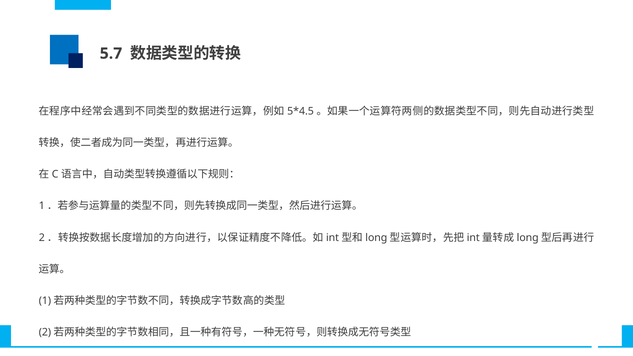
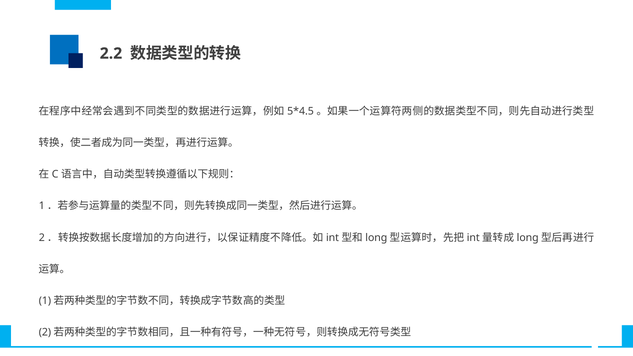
5.7: 5.7 -> 2.2 (111, 53)
